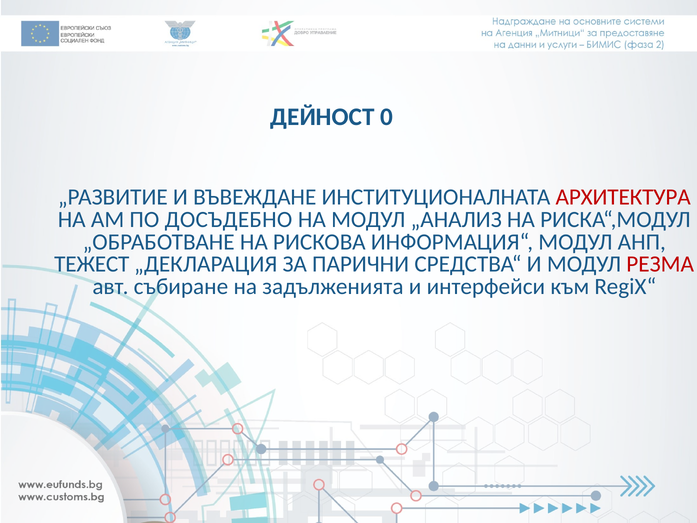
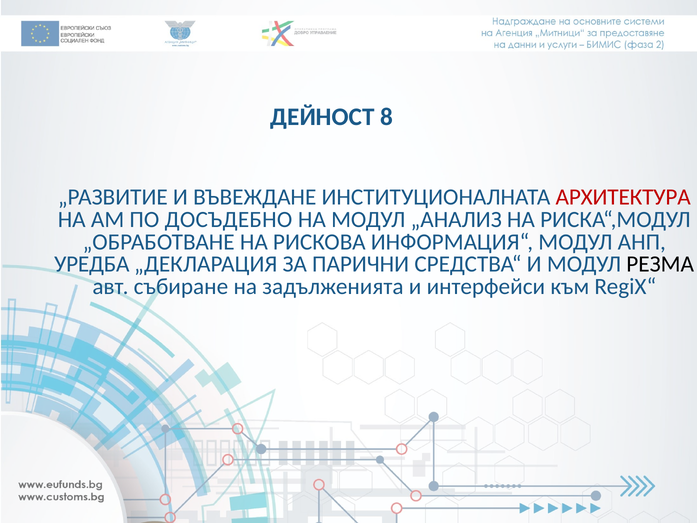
0: 0 -> 8 (387, 117)
ТЕЖЕСТ: ТЕЖЕСТ -> УРЕДБА (92, 264)
РЕЗМА colour: red -> black (660, 264)
